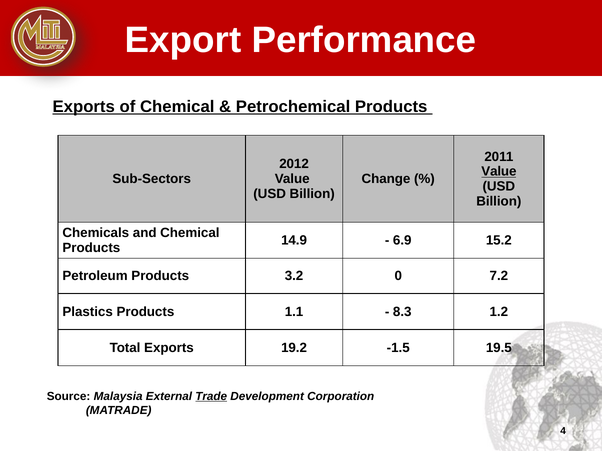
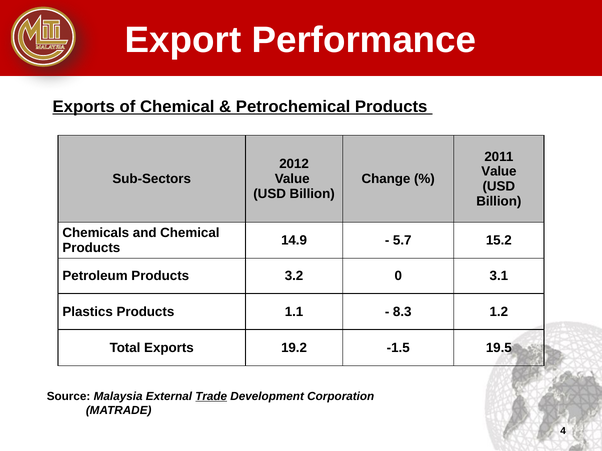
Value underline: present -> none (499, 172)
6.9: 6.9 -> 5.7 (402, 241)
7.2: 7.2 -> 3.1 (499, 276)
